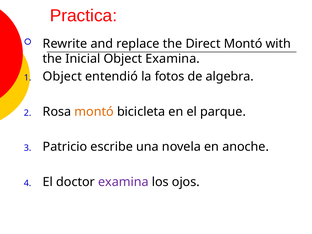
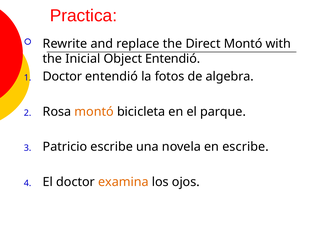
Object Examina: Examina -> Entendió (173, 59)
Object: Object -> Doctor (62, 76)
en anoche: anoche -> escribe (246, 147)
examina colour: purple -> orange (123, 182)
